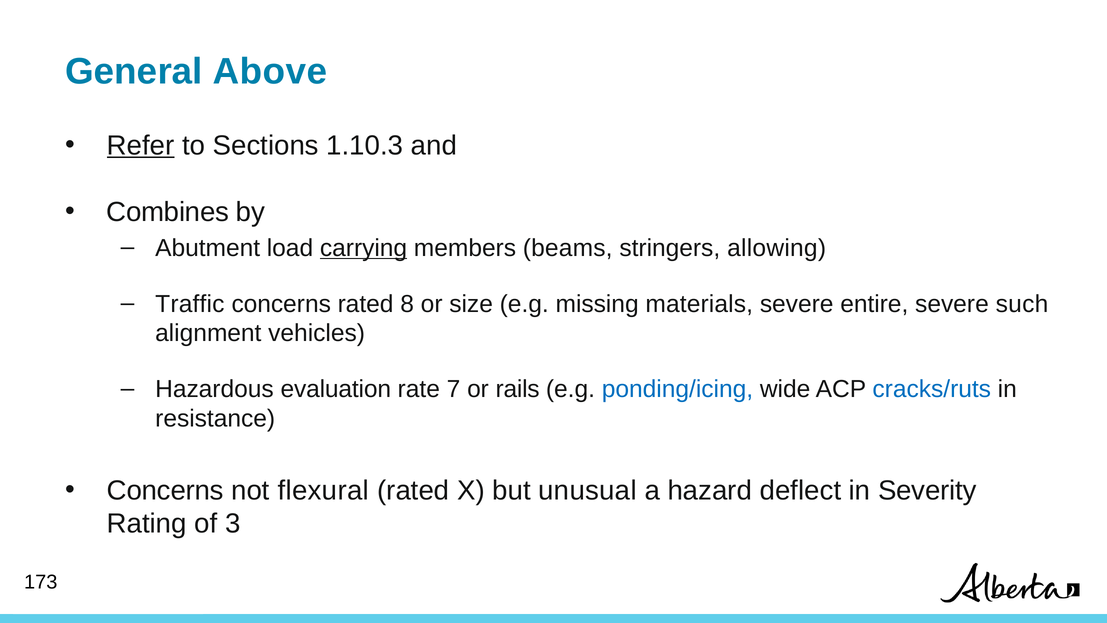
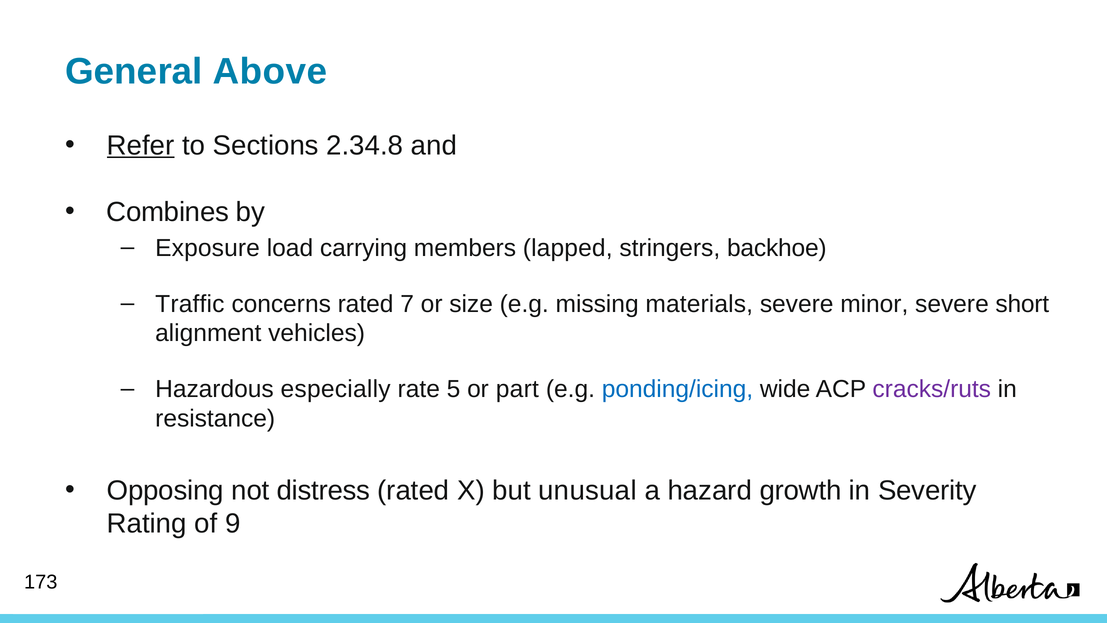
1.10.3: 1.10.3 -> 2.34.8 (365, 145)
Abutment: Abutment -> Exposure (208, 248)
carrying underline: present -> none (364, 248)
beams: beams -> lapped (568, 248)
allowing: allowing -> backhoe (777, 248)
8: 8 -> 7 (407, 304)
entire: entire -> minor (874, 304)
such: such -> short (1022, 304)
evaluation: evaluation -> especially (336, 389)
7: 7 -> 5 (454, 389)
rails: rails -> part (517, 389)
cracks/ruts colour: blue -> purple (932, 389)
Concerns: Concerns -> Opposing (165, 490)
flexural: flexural -> distress (324, 490)
deflect: deflect -> growth (801, 490)
3: 3 -> 9 (233, 523)
